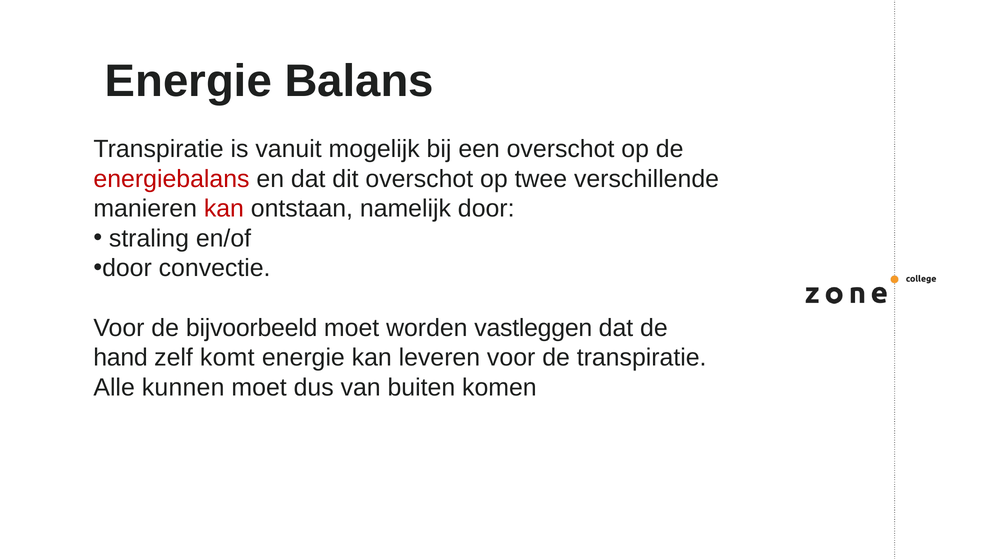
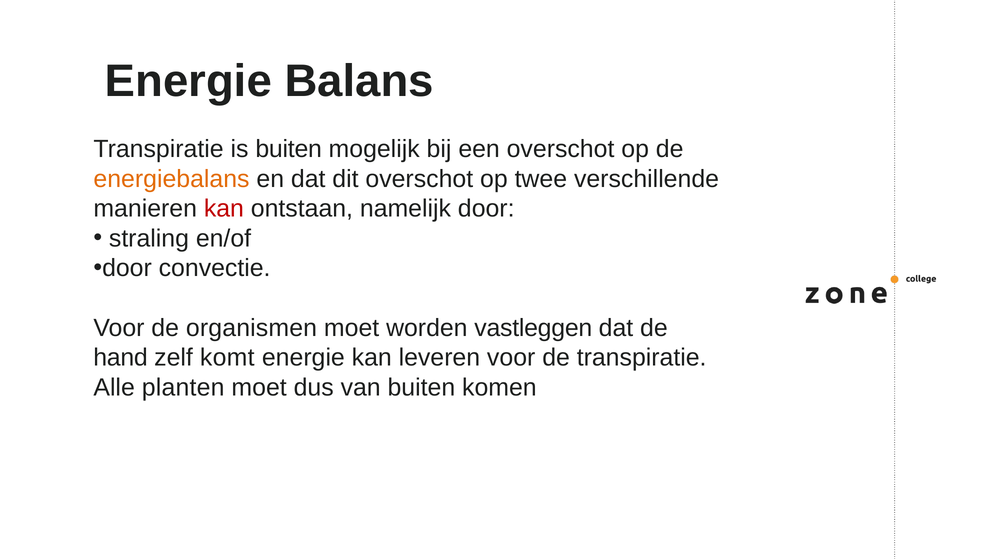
is vanuit: vanuit -> buiten (289, 149)
energiebalans colour: red -> orange (172, 179)
bijvoorbeeld: bijvoorbeeld -> organismen (252, 328)
kunnen: kunnen -> planten (183, 388)
